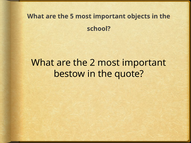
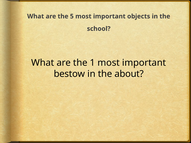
2: 2 -> 1 (92, 63)
quote: quote -> about (129, 74)
